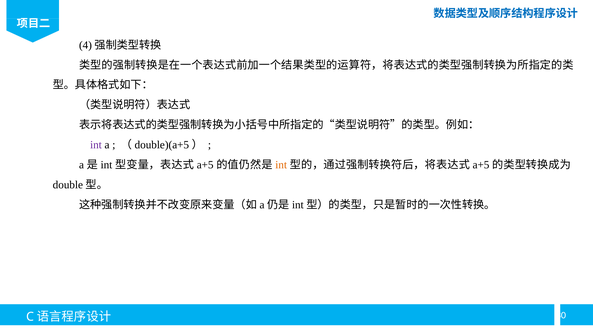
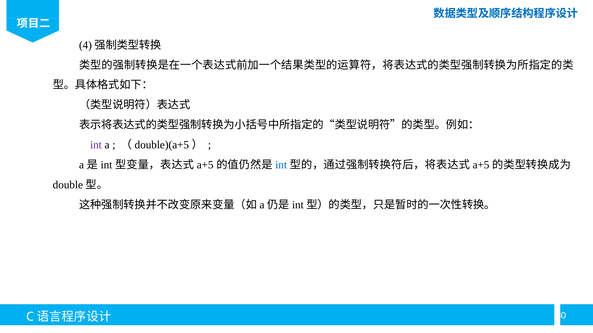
int colour: orange -> blue (281, 165)
